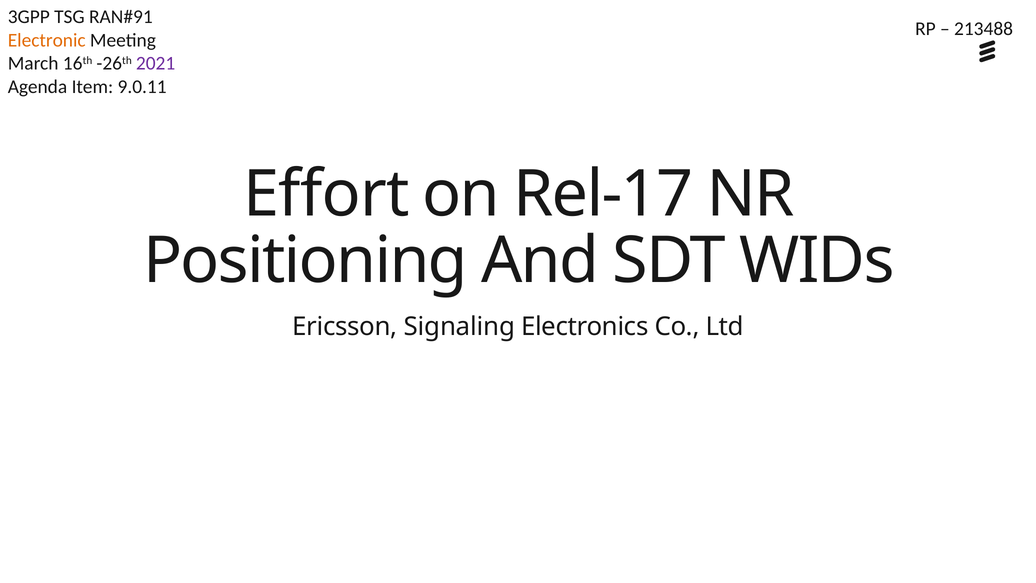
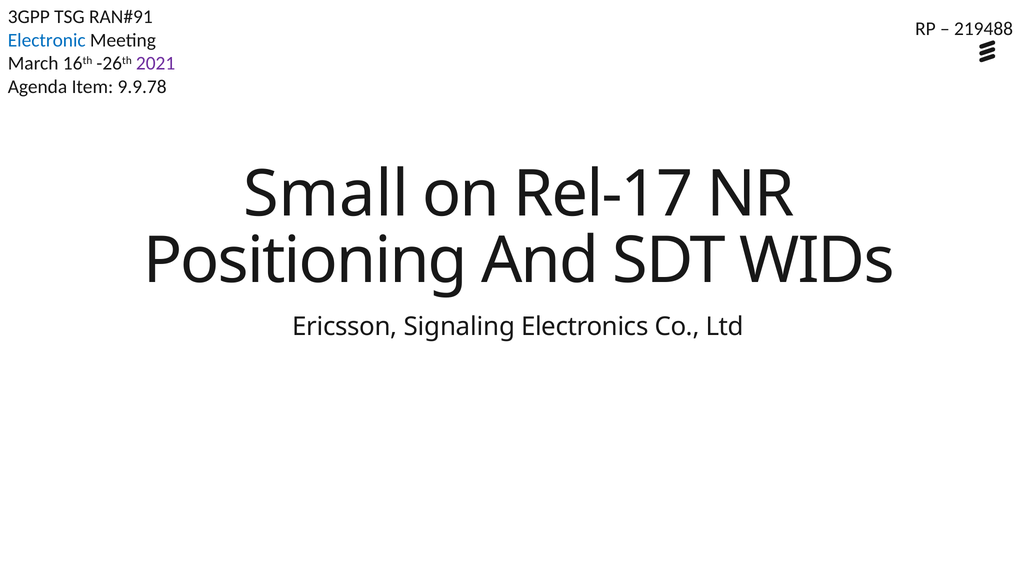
213488: 213488 -> 219488 (984, 29)
Electronic colour: orange -> blue (47, 40)
9.0.11: 9.0.11 -> 9.9.78 (142, 87)
Effort: Effort -> Small (326, 194)
